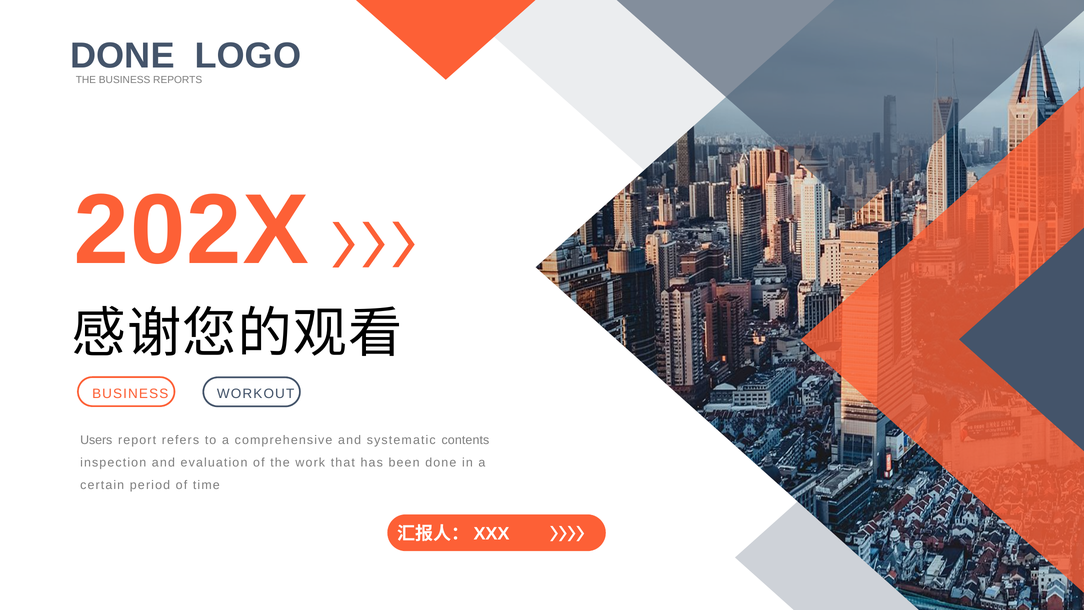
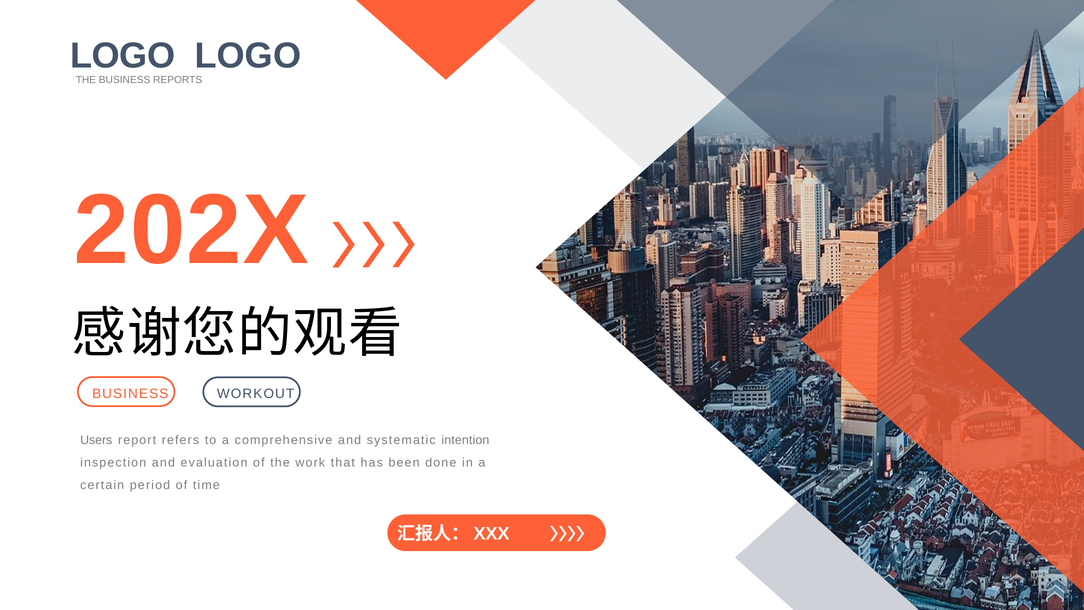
DONE: DONE -> LOGO (123, 56)
contents: contents -> intention (465, 440)
